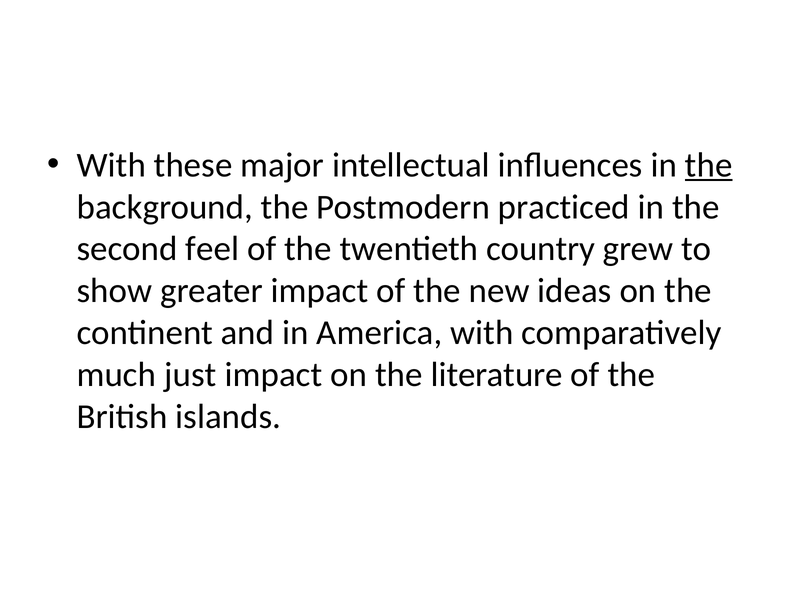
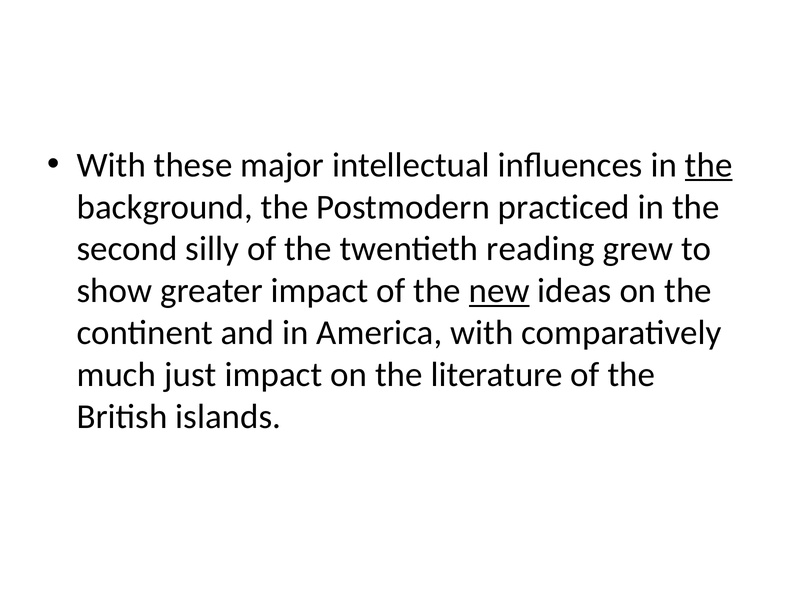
feel: feel -> silly (212, 249)
country: country -> reading (541, 249)
new underline: none -> present (499, 291)
